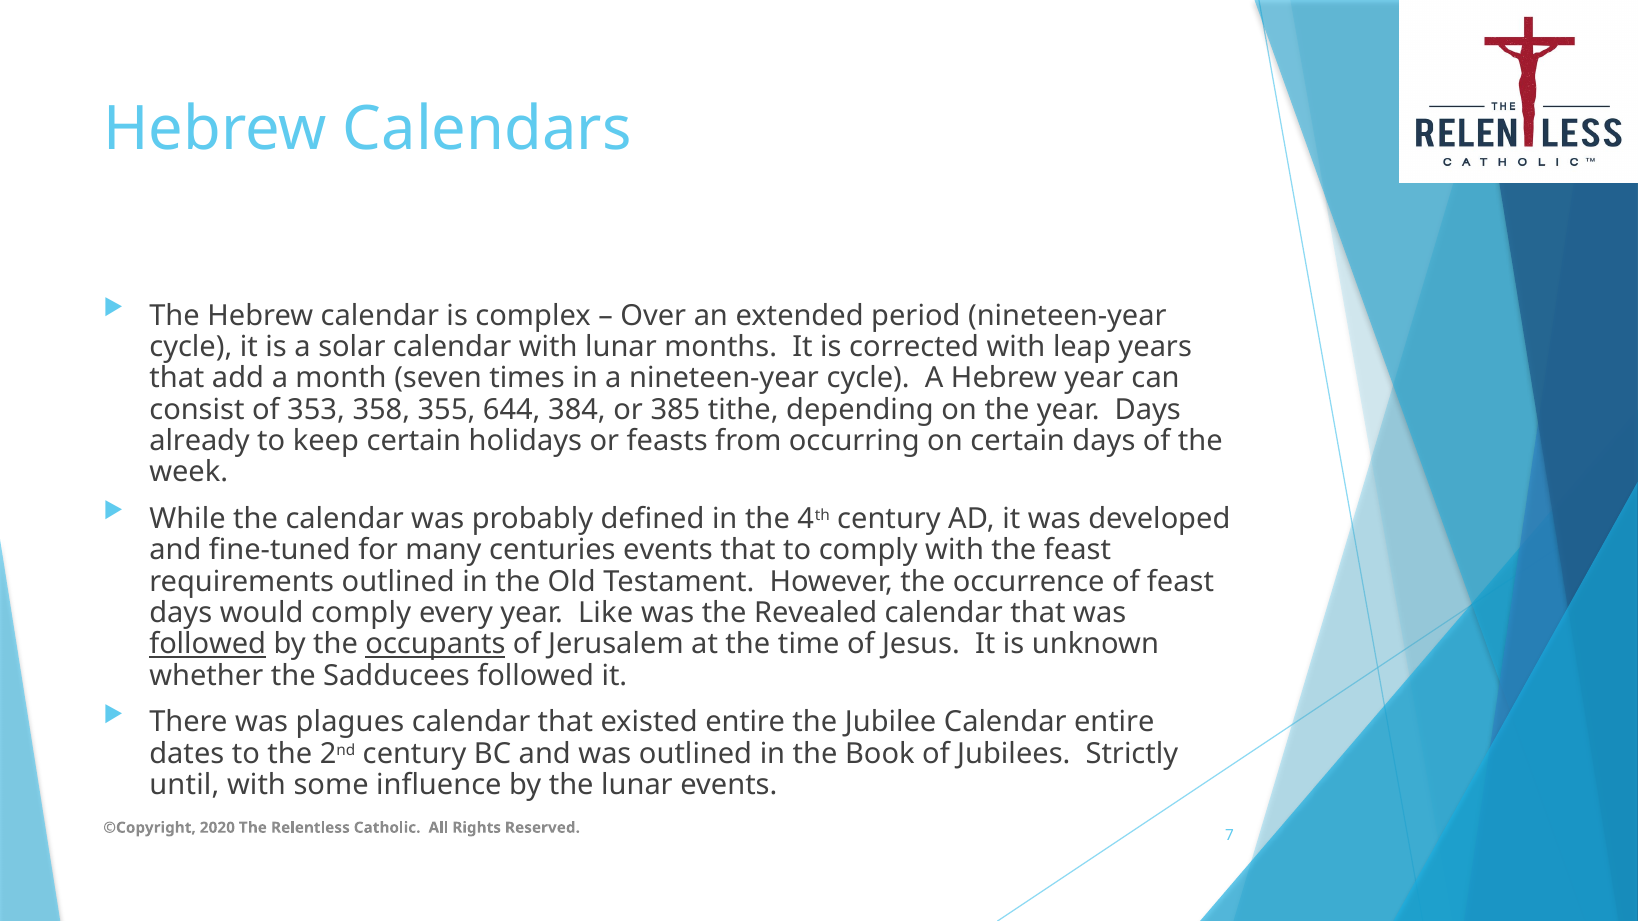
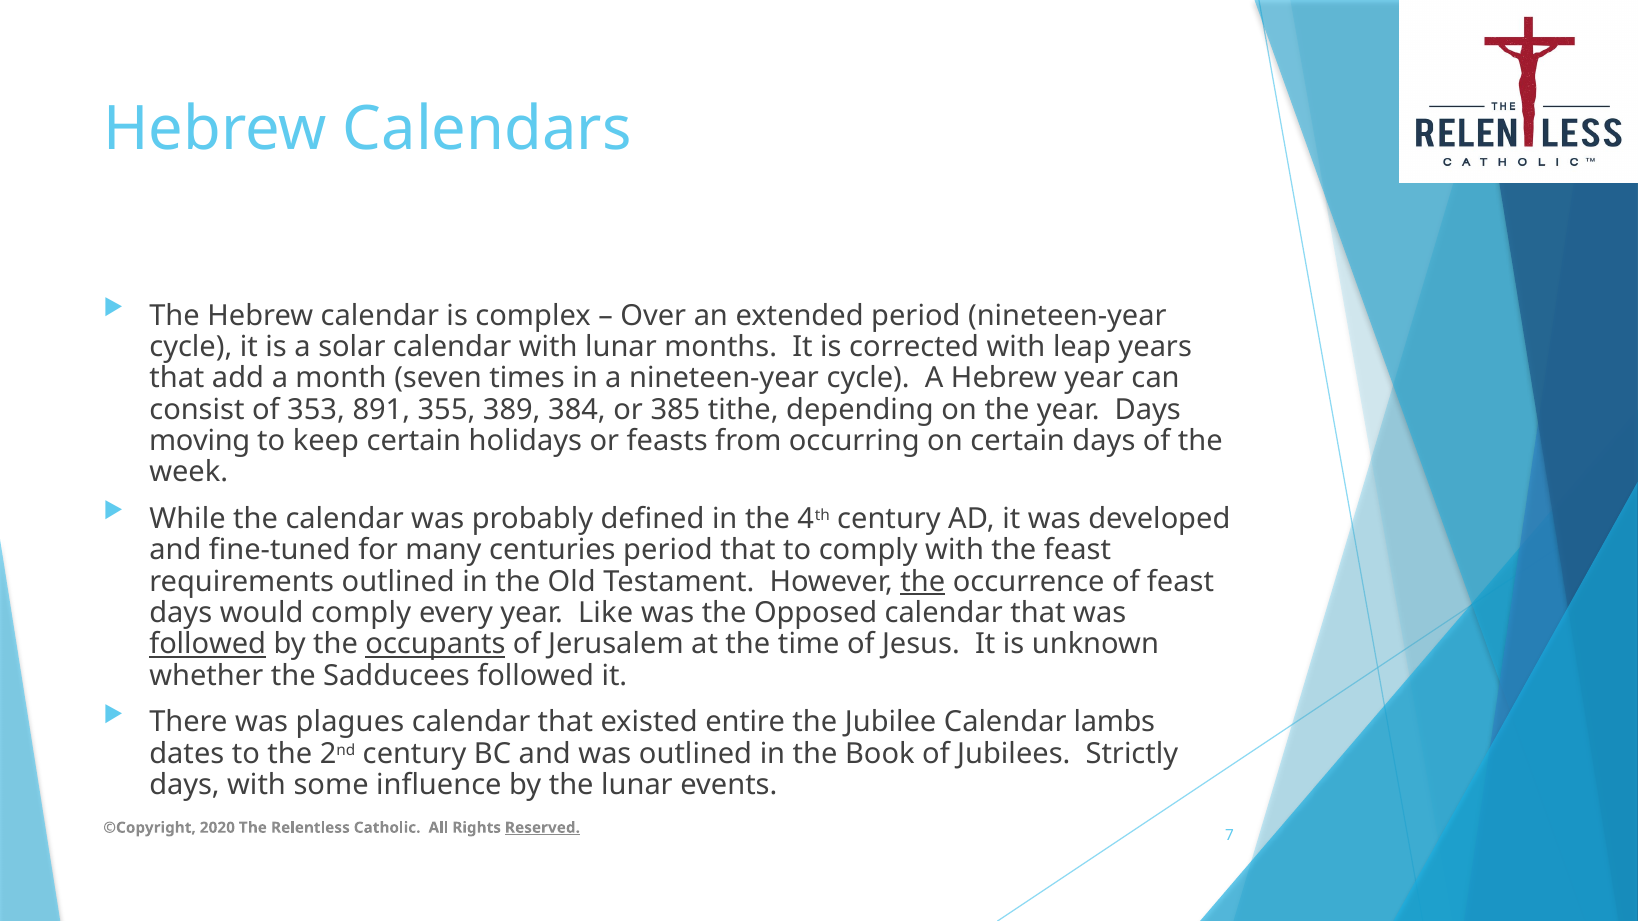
358: 358 -> 891 (381, 410)
644: 644 -> 389 (512, 410)
already: already -> moving (200, 441)
centuries events: events -> period (668, 551)
the underline: none -> present (923, 582)
Revealed: Revealed -> Opposed (816, 613)
Calendar entire: entire -> lambs (1114, 723)
until: until -> days (185, 785)
Reserved underline: none -> present (542, 828)
